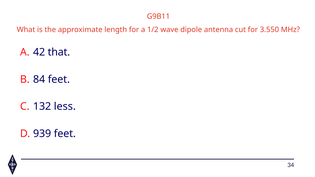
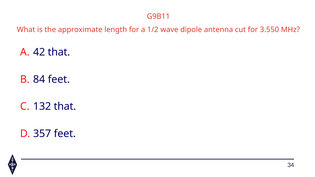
132 less: less -> that (65, 107)
939: 939 -> 357 (42, 134)
